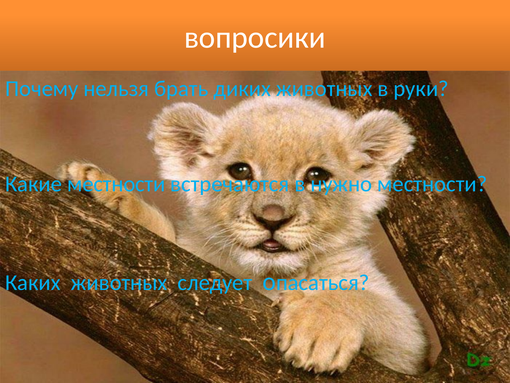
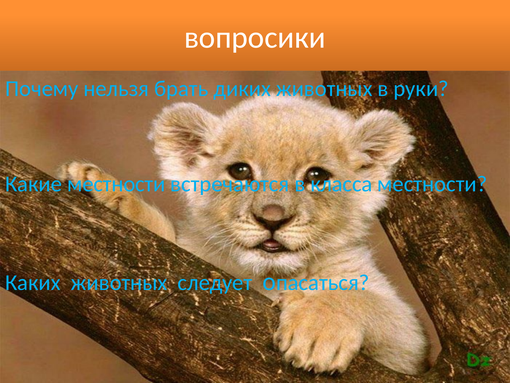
нужно: нужно -> класса (341, 184)
